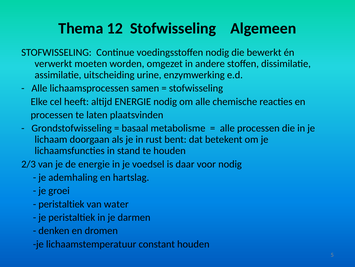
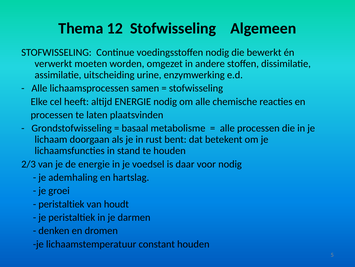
water: water -> houdt (116, 204)
